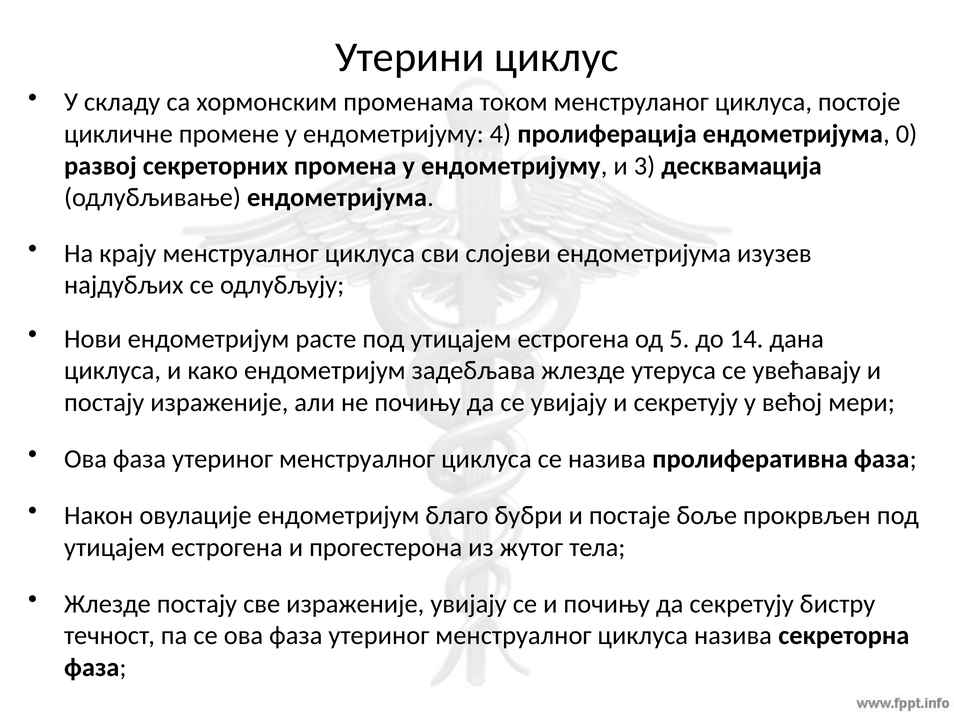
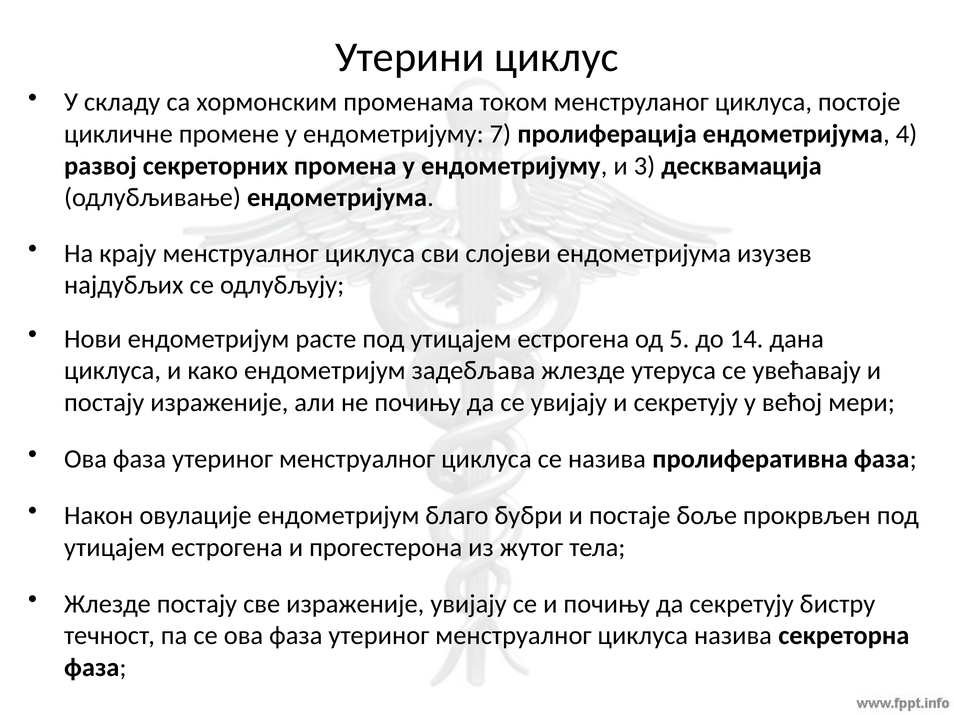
4: 4 -> 7 (500, 134)
0: 0 -> 4 (907, 134)
